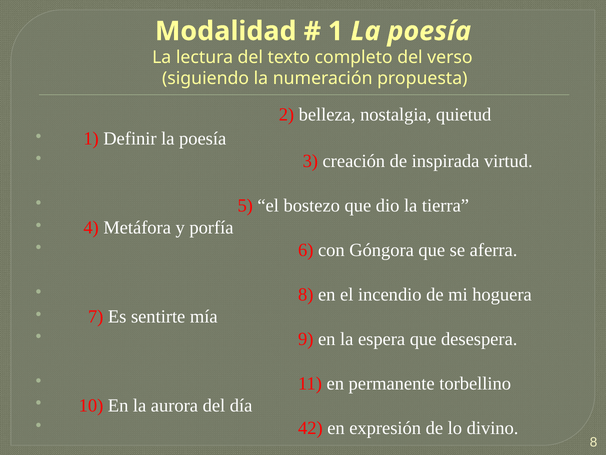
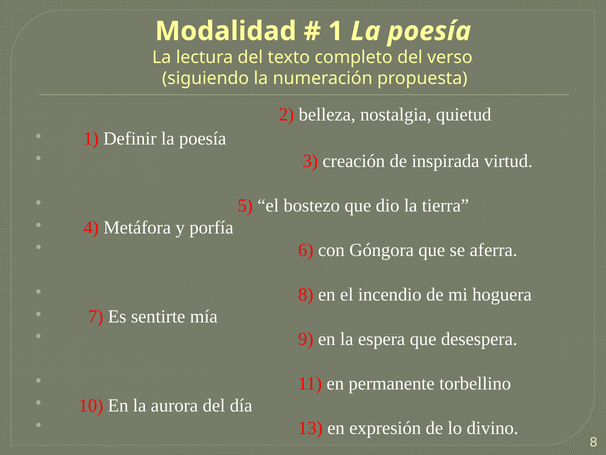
42: 42 -> 13 (310, 427)
